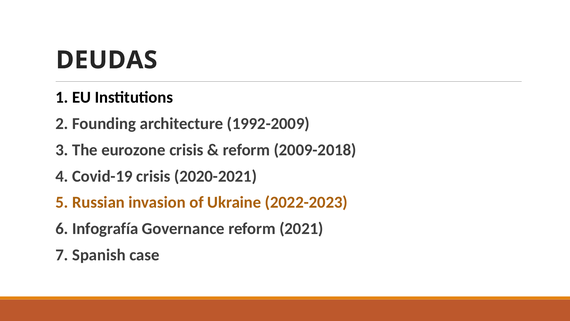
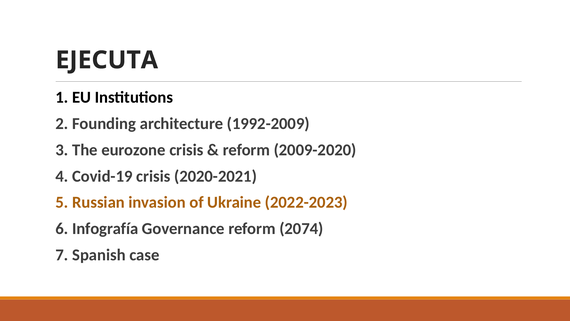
DEUDAS: DEUDAS -> EJECUTA (107, 60)
2009-2018: 2009-2018 -> 2009-2020 (315, 150)
2021: 2021 -> 2074 (301, 228)
